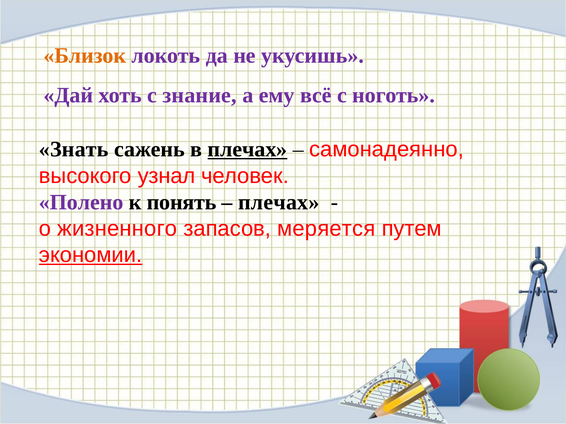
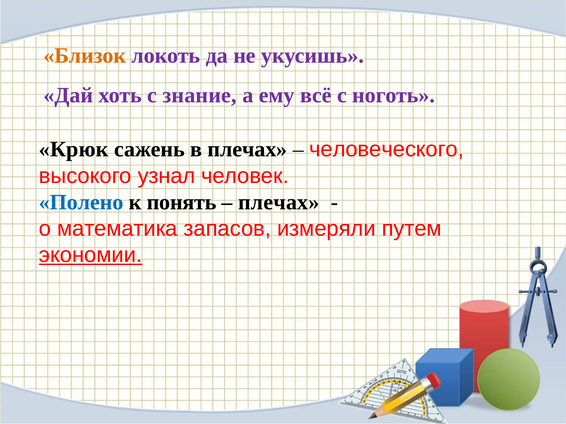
Знать: Знать -> Крюк (74, 150)
плечах underline: present -> none (247, 150)
самонадеянно: самонадеянно -> человеческого (387, 150)
Полено colour: purple -> blue (81, 202)
жизненного: жизненного -> математика (117, 229)
меряется: меряется -> измеряли (326, 229)
